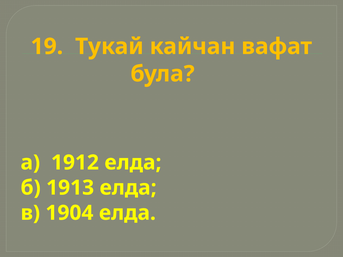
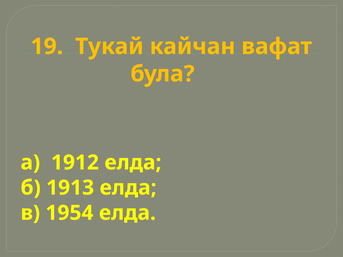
1904: 1904 -> 1954 (69, 213)
